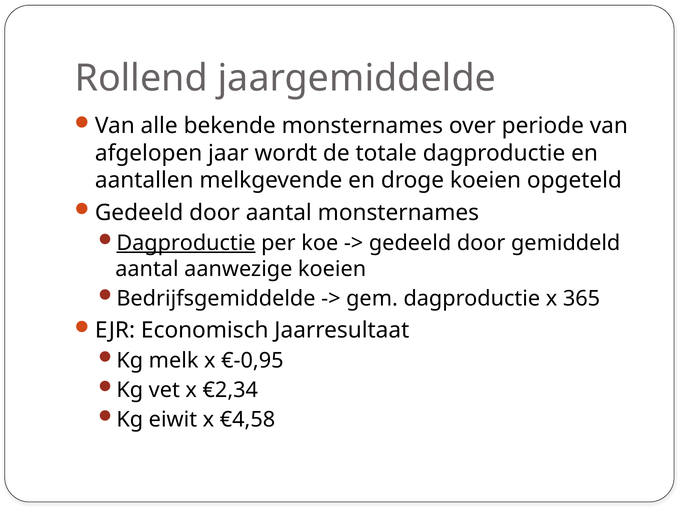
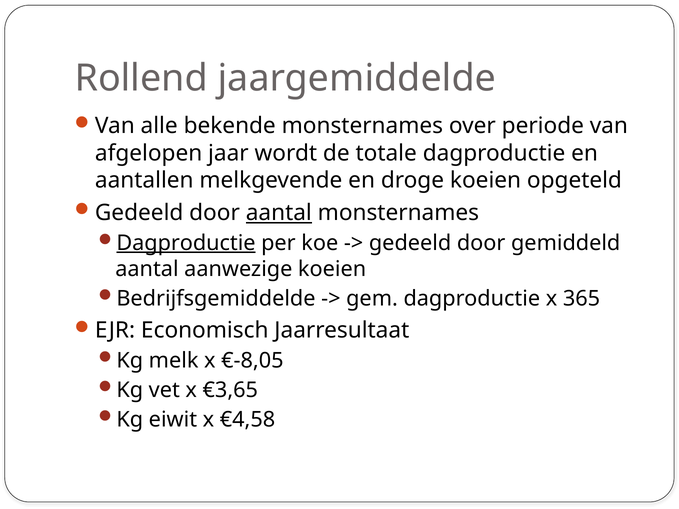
aantal underline: none -> present (279, 213)
€-0,95: €-0,95 -> €-8,05 (252, 361)
€2,34: €2,34 -> €3,65 (230, 390)
